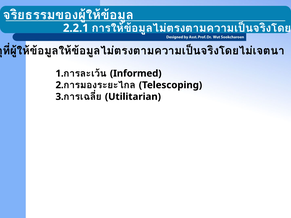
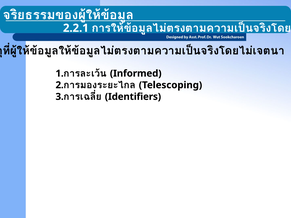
Utilitarian: Utilitarian -> Identifiers (133, 97)
